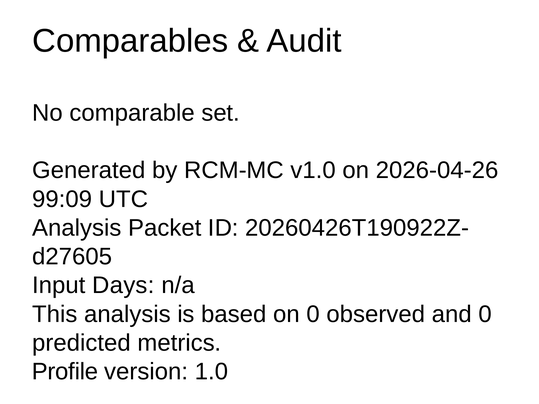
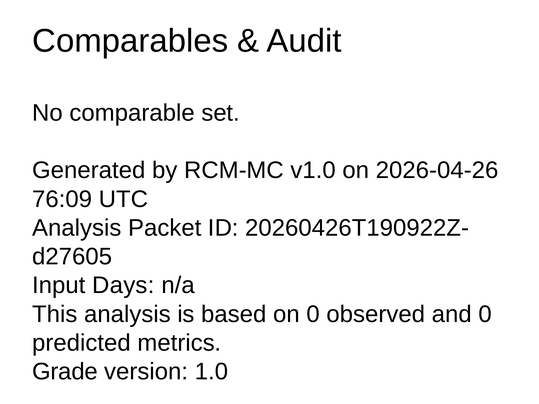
99:09: 99:09 -> 76:09 (62, 199)
Profile: Profile -> Grade (65, 372)
